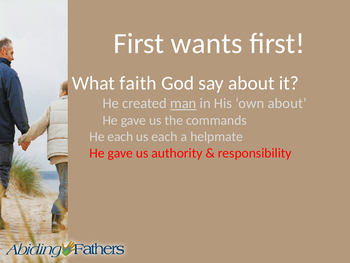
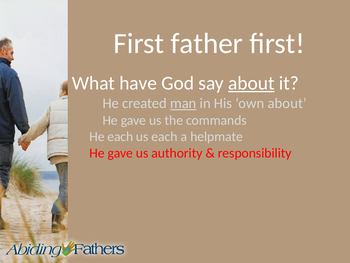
wants: wants -> father (207, 43)
faith: faith -> have (138, 83)
about underline: none -> present (251, 83)
